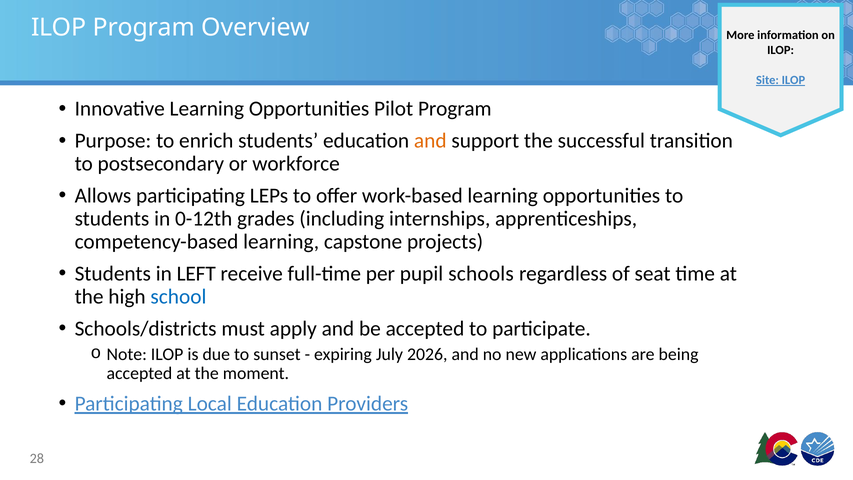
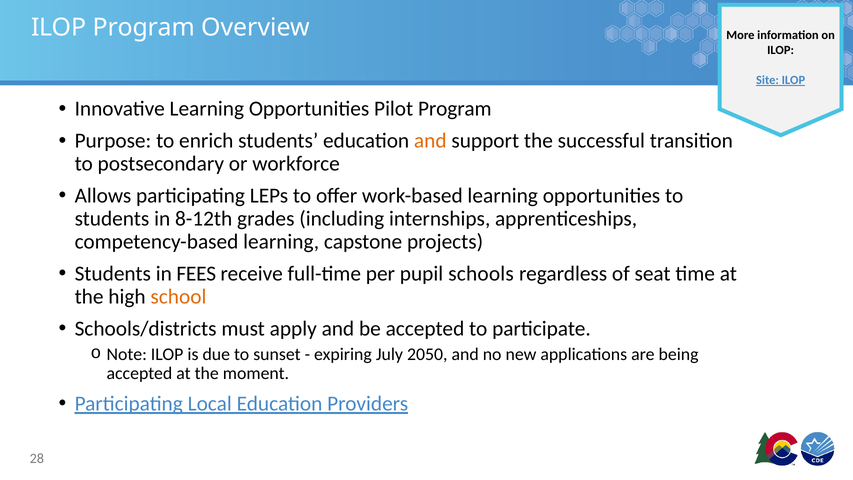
0-12th: 0-12th -> 8-12th (204, 219)
LEFT: LEFT -> FEES (196, 274)
school colour: blue -> orange (178, 297)
2026: 2026 -> 2050 (427, 354)
